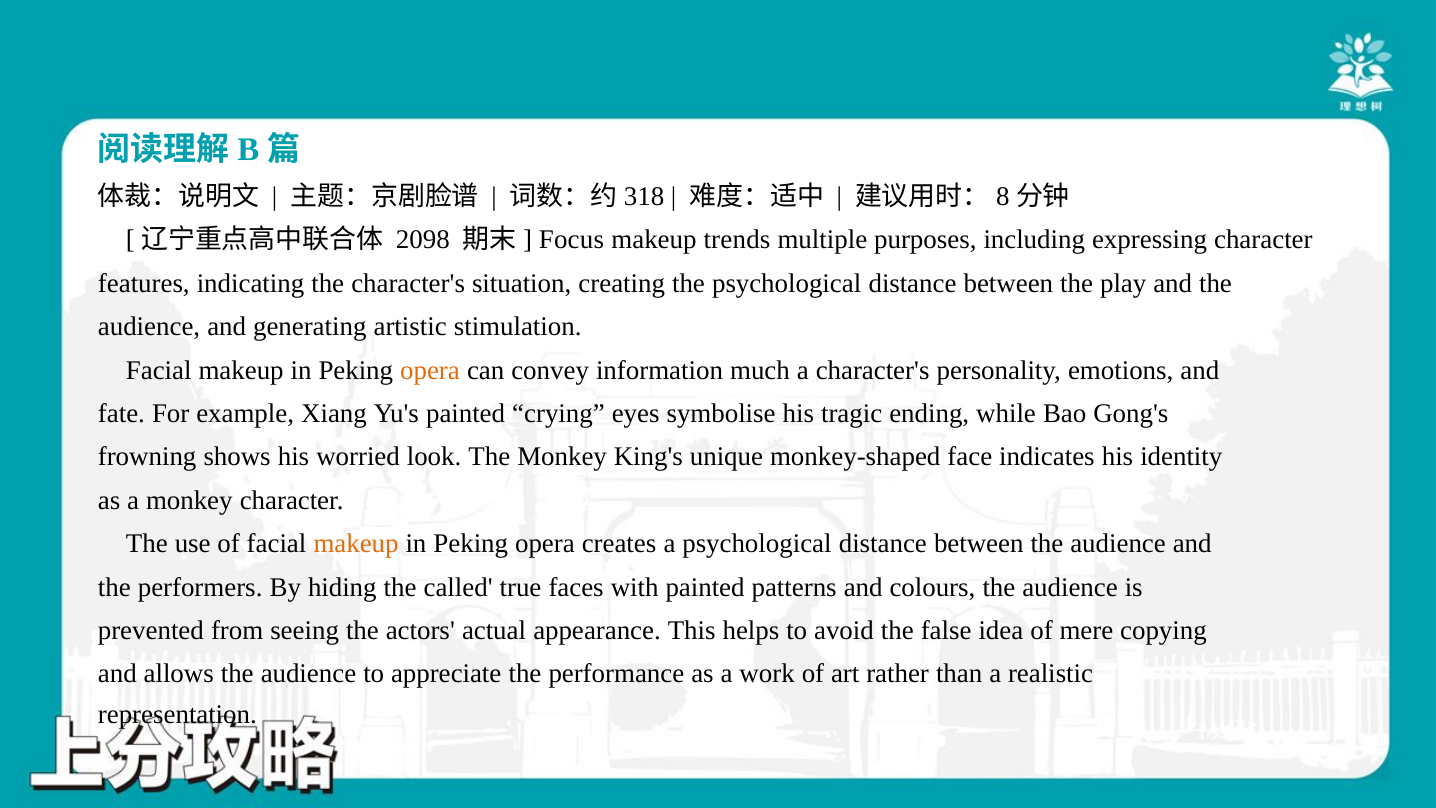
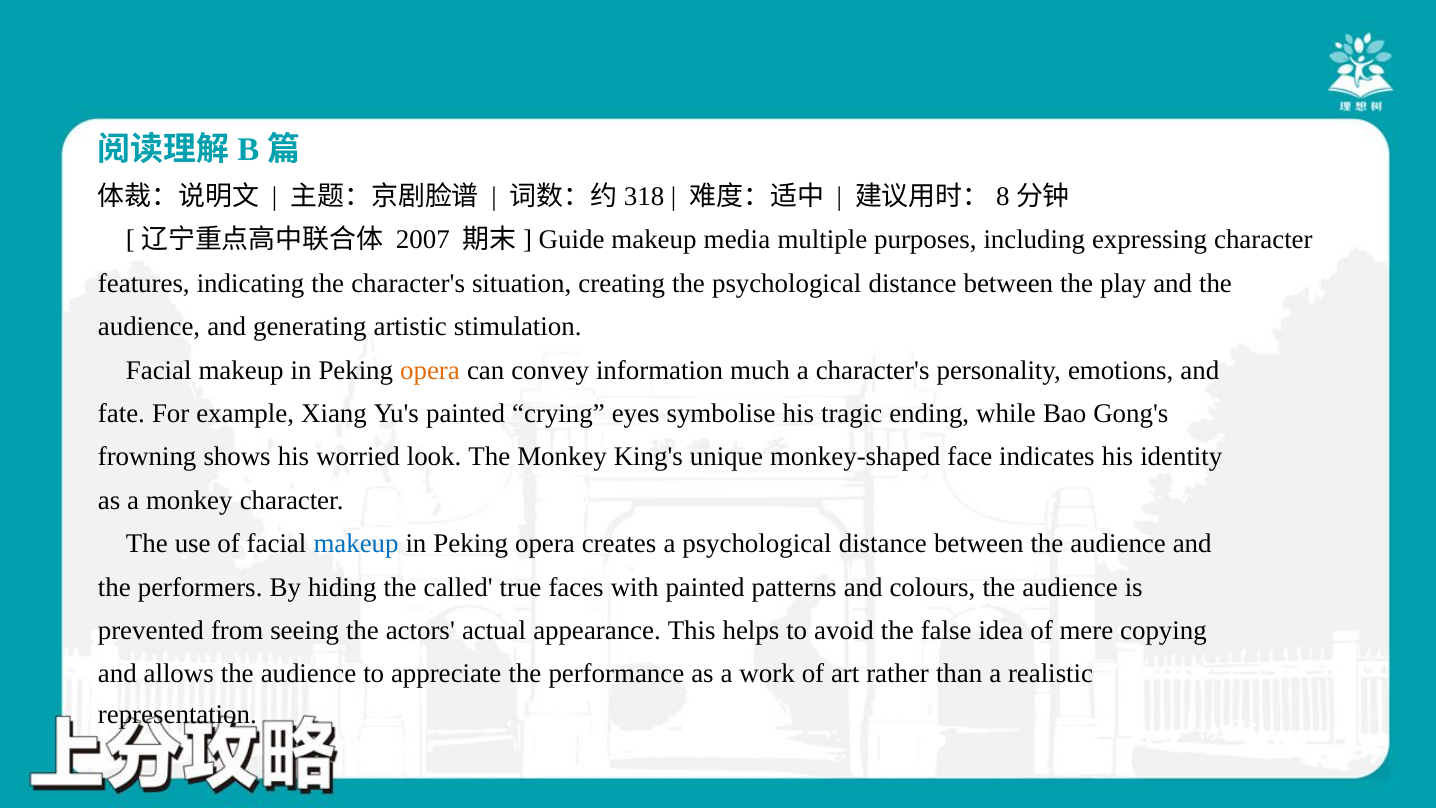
2098: 2098 -> 2007 (423, 240)
Focus: Focus -> Guide (572, 240)
trends: trends -> media (737, 240)
makeup colour: orange -> blue (356, 544)
